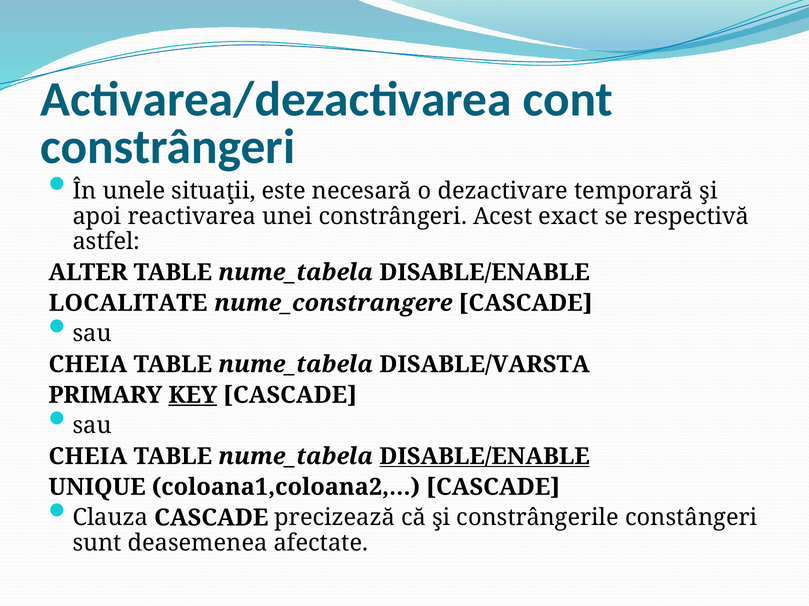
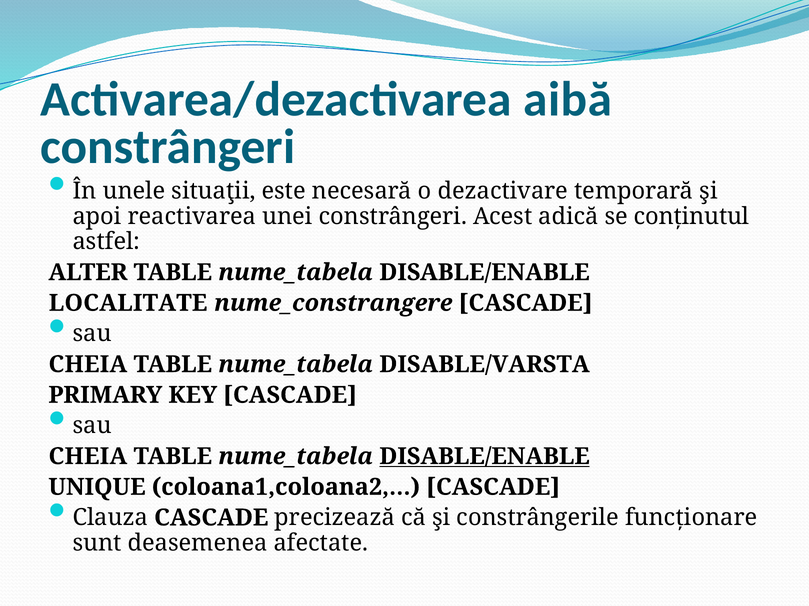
cont: cont -> aibă (568, 100)
exact: exact -> adică (568, 217)
respectivă: respectivă -> conţinutul (692, 217)
KEY underline: present -> none (193, 396)
constângeri: constângeri -> funcţionare (691, 518)
